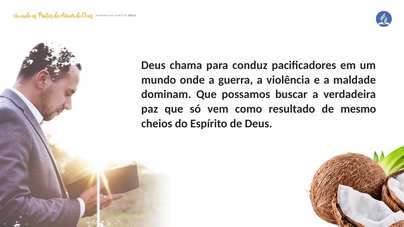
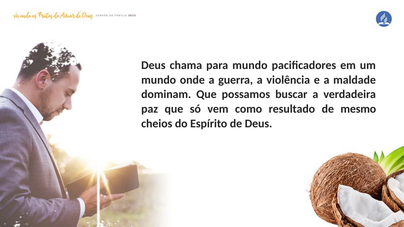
para conduz: conduz -> mundo (250, 65)
